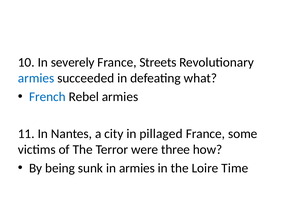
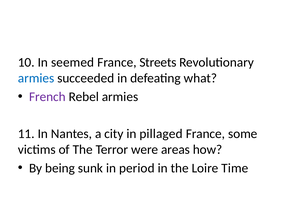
severely: severely -> seemed (73, 63)
French colour: blue -> purple (47, 97)
three: three -> areas (175, 150)
in armies: armies -> period (137, 169)
